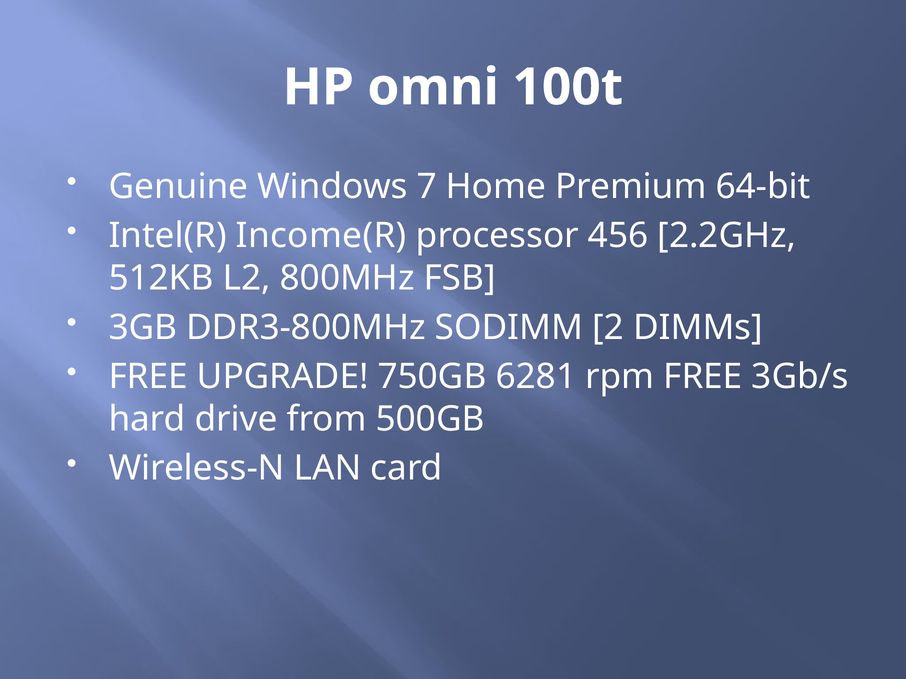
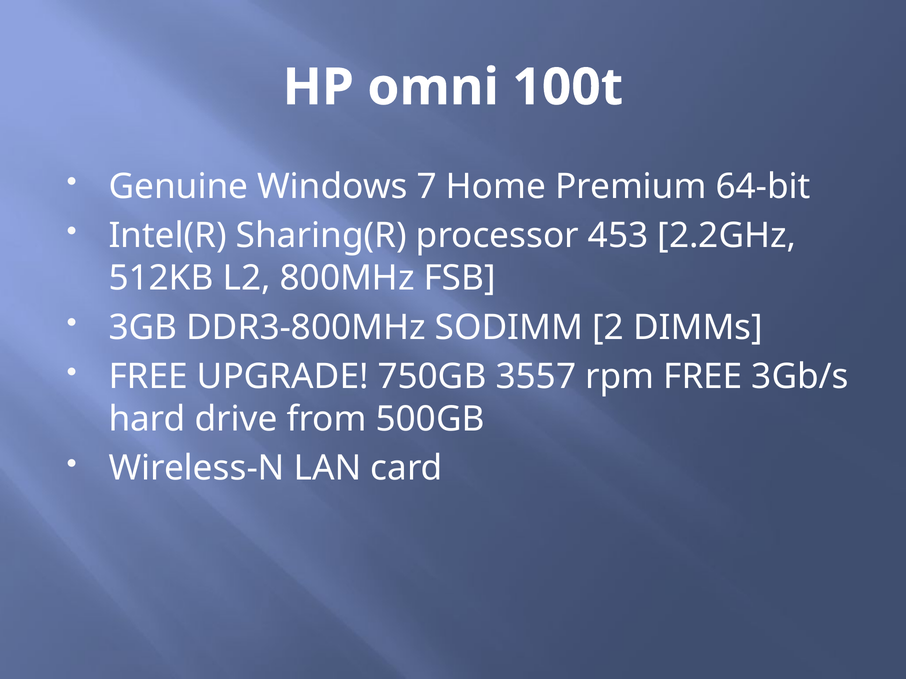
Income(R: Income(R -> Sharing(R (321, 236)
456: 456 -> 453 (618, 236)
6281: 6281 -> 3557 (536, 377)
